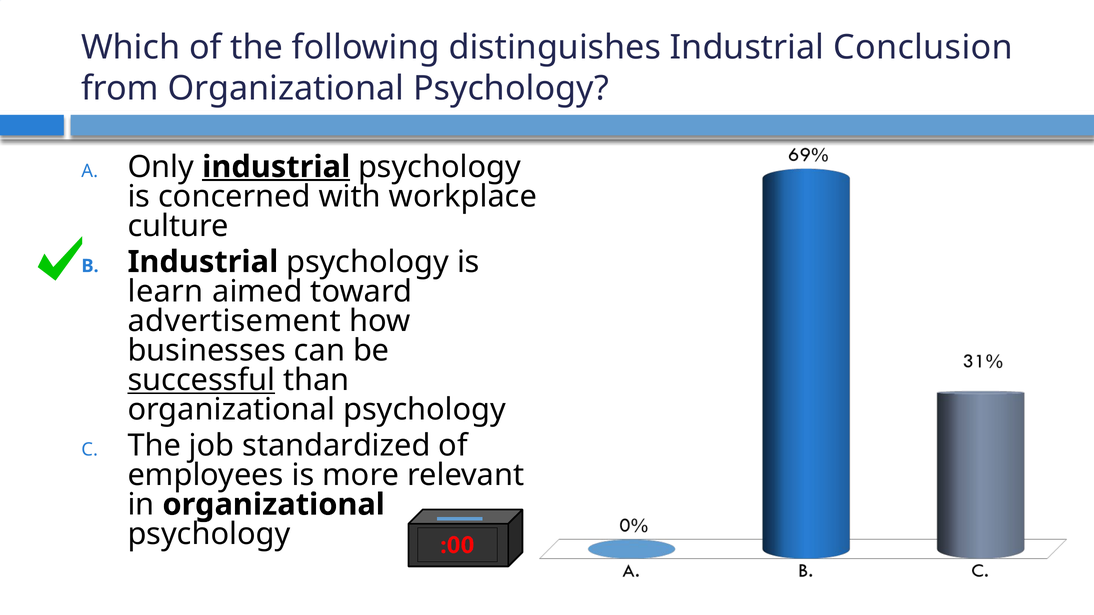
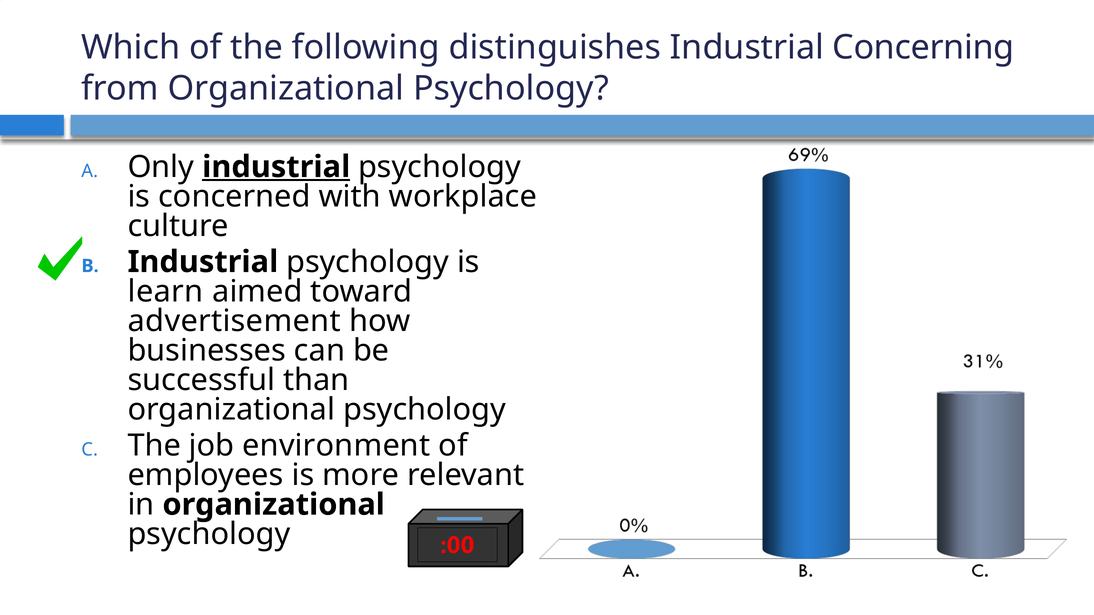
Conclusion: Conclusion -> Concerning (923, 47)
successful underline: present -> none (201, 380)
standardized: standardized -> environment (336, 446)
